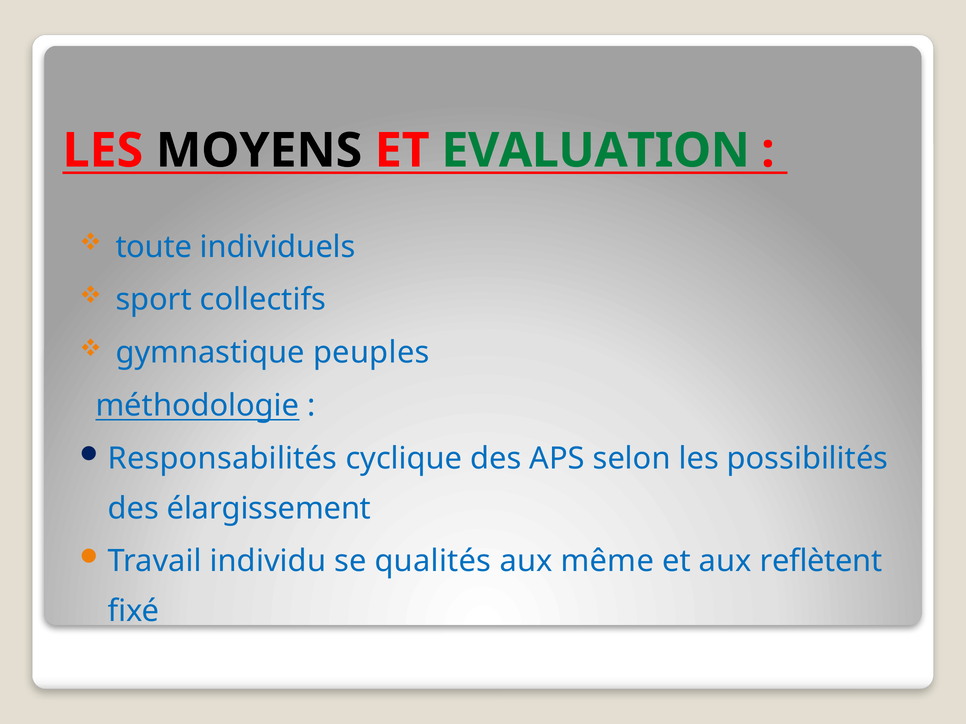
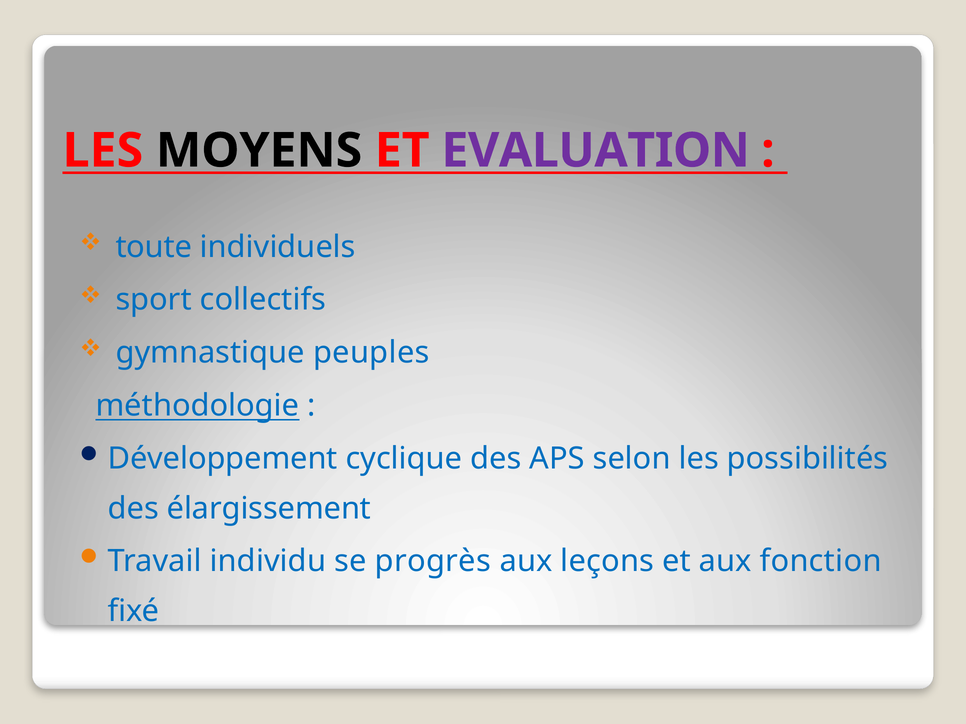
EVALUATION colour: green -> purple (596, 151)
Responsabilités: Responsabilités -> Développement (223, 459)
qualités: qualités -> progrès (433, 562)
même: même -> leçons (607, 562)
reflètent: reflètent -> fonction (821, 562)
